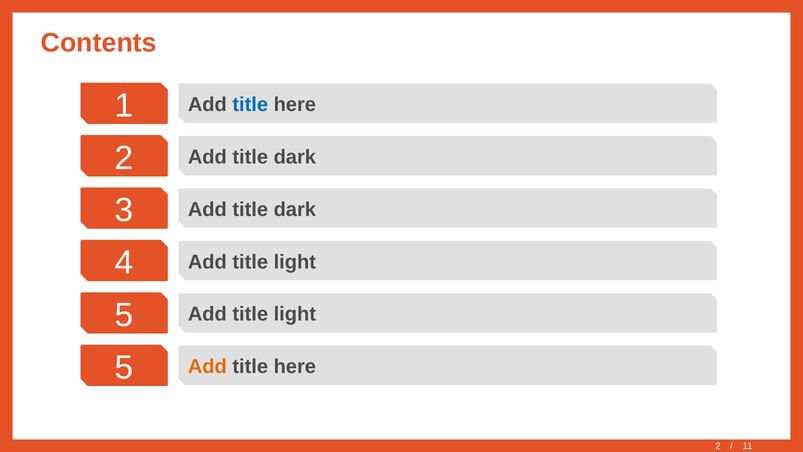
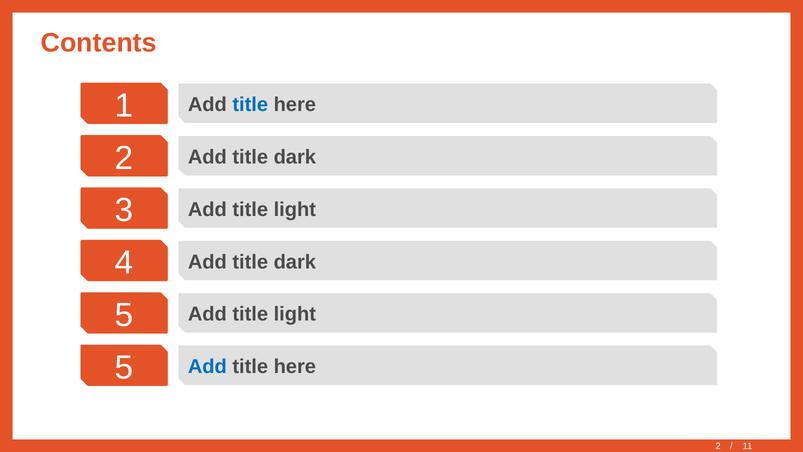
3 Add title dark: dark -> light (295, 209)
4 Add title light: light -> dark (295, 262)
Add colour: orange -> blue (207, 366)
